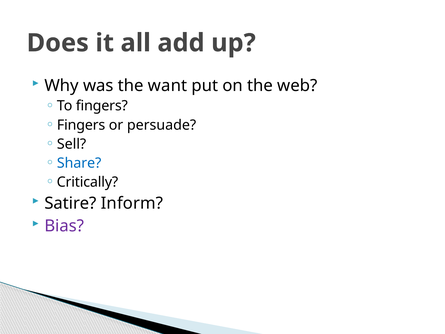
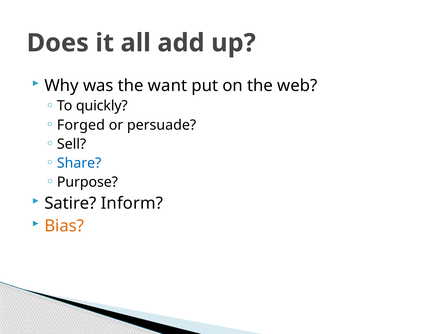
To fingers: fingers -> quickly (102, 106)
Fingers: Fingers -> Forged (81, 125)
Critically: Critically -> Purpose (87, 182)
Bias colour: purple -> orange (64, 226)
